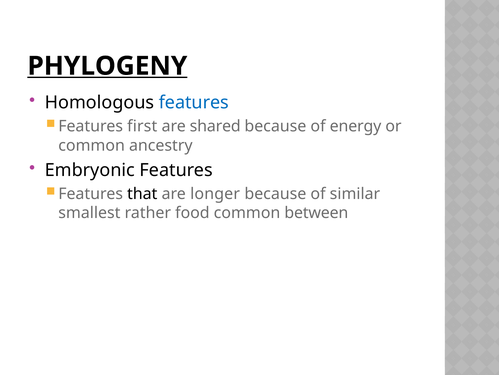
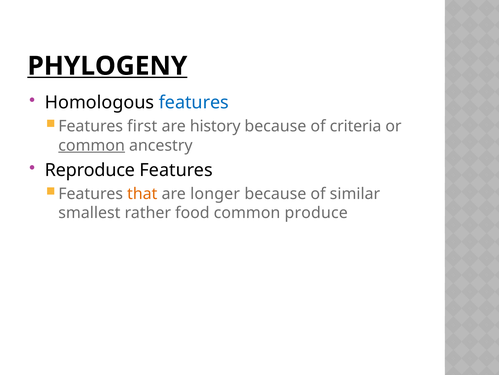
shared: shared -> history (215, 126)
energy: energy -> criteria (356, 126)
common underline: none -> present (92, 145)
Embryonic: Embryonic -> Reproduce (90, 170)
that colour: black -> orange (142, 193)
between: between -> produce (316, 213)
